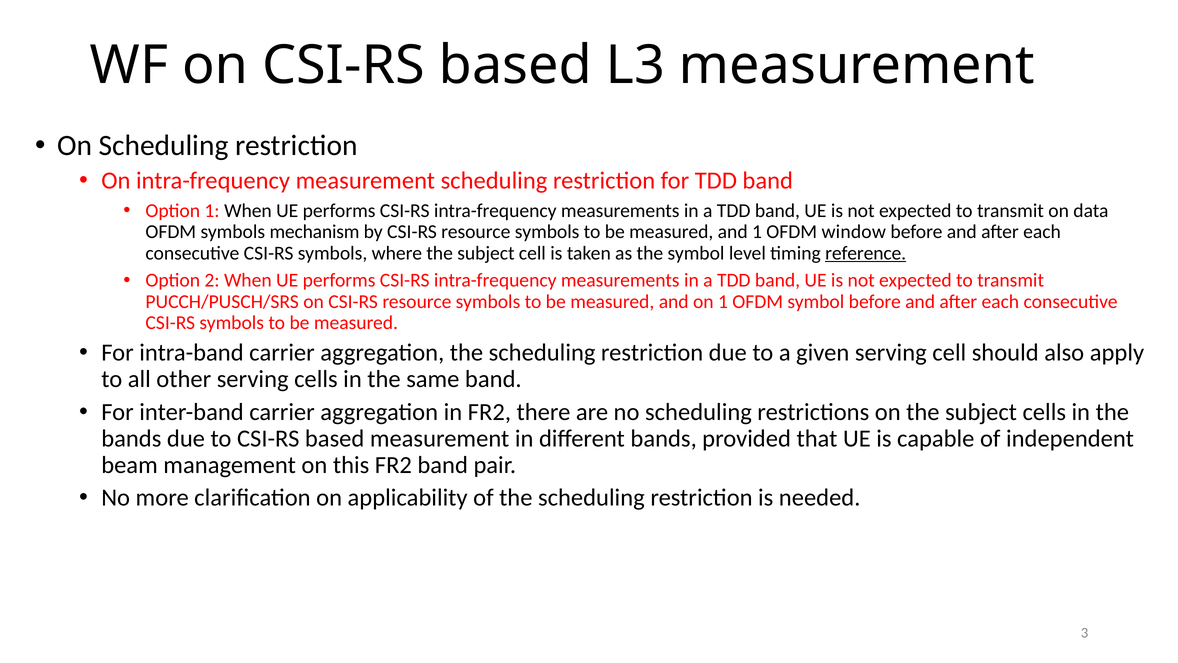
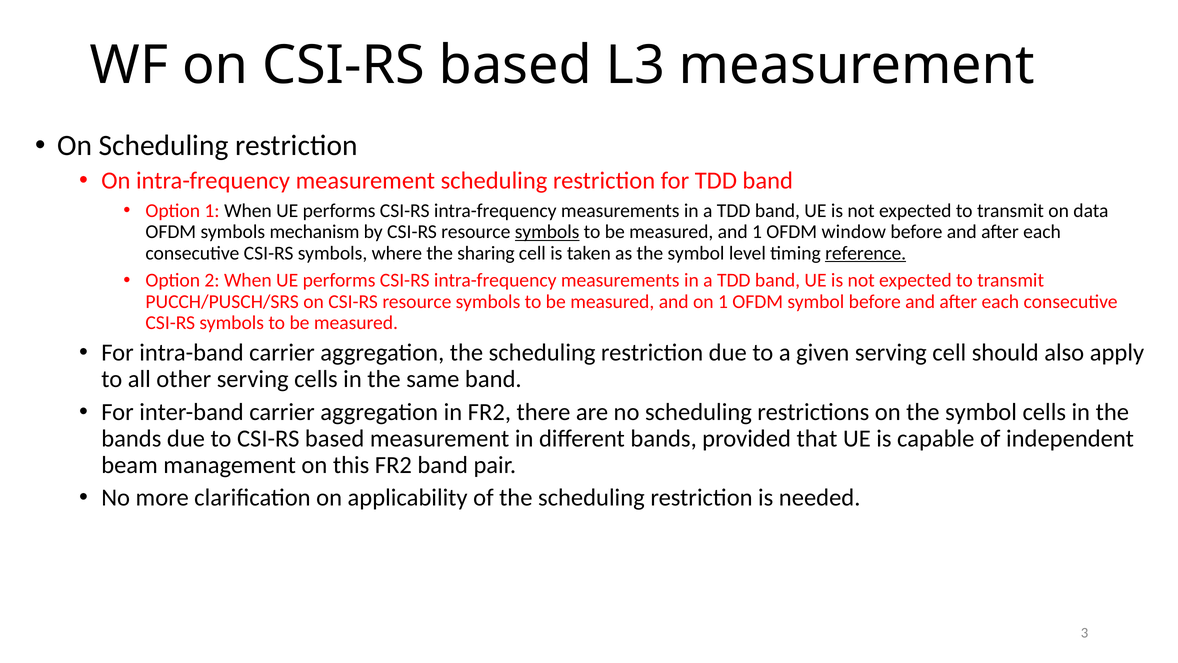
symbols underline: none -> present (547, 232)
where the subject: subject -> sharing (486, 253)
on the subject: subject -> symbol (981, 412)
